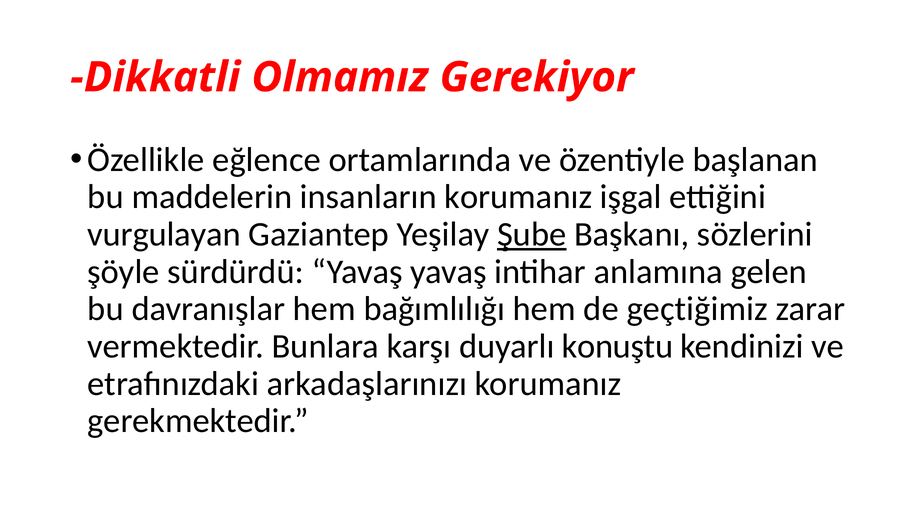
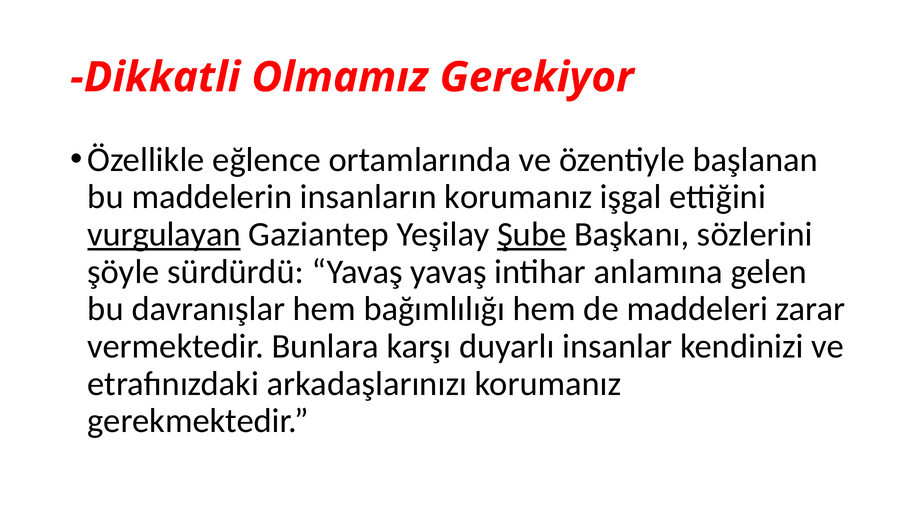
vurgulayan underline: none -> present (164, 234)
geçtiğimiz: geçtiğimiz -> maddeleri (697, 309)
konuştu: konuştu -> insanlar (617, 346)
